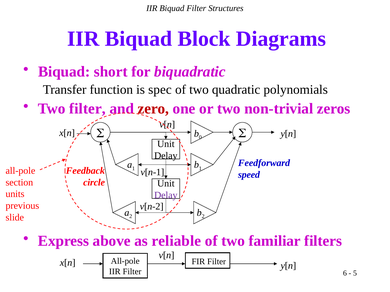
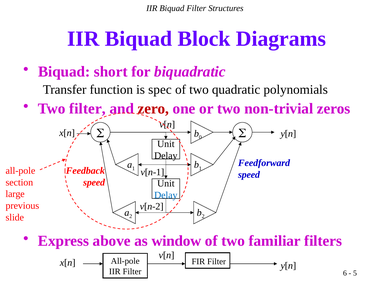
circle: circle -> speed (94, 183)
units: units -> large (15, 194)
Delay colour: purple -> blue (166, 195)
reliable: reliable -> window (176, 241)
